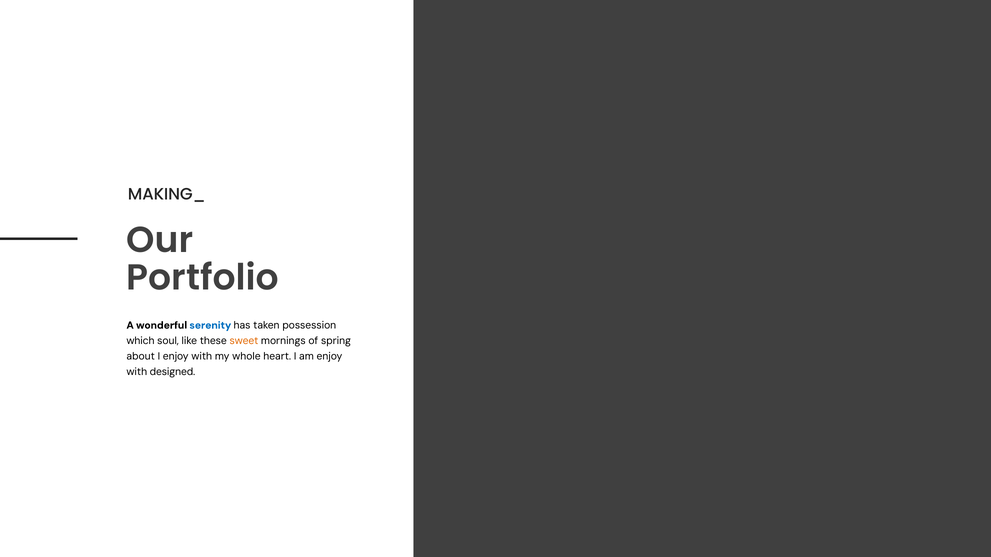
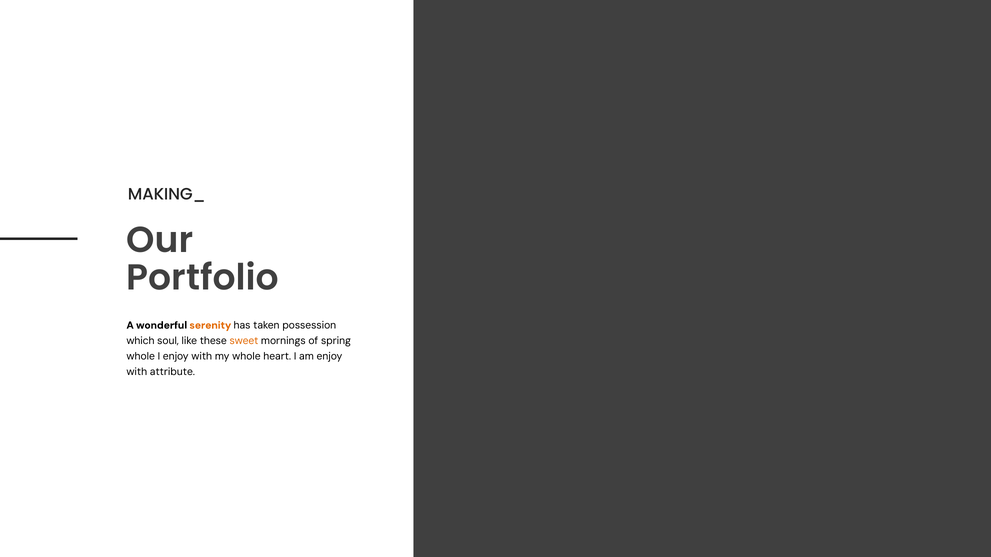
serenity colour: blue -> orange (210, 325)
about: about -> whole (141, 356)
designed: designed -> attribute (172, 372)
